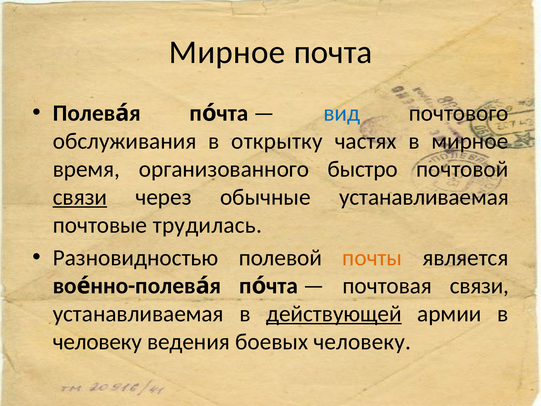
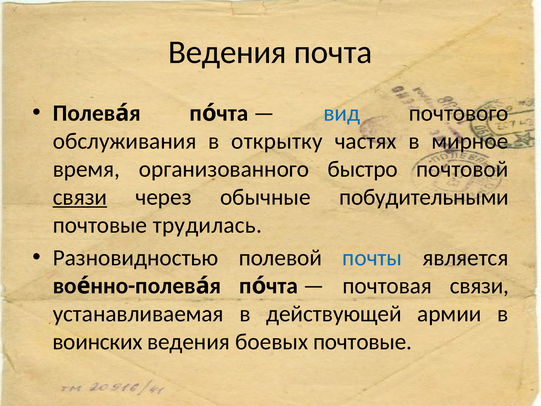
Мирное: Мирное -> Ведения (227, 52)
обычные устанавливаемая: устанавливаемая -> побудительными (424, 197)
почты colour: orange -> blue (372, 258)
действующей underline: present -> none (334, 314)
человеку: человеку -> воинских (97, 342)
боевых человеку: человеку -> почтовые (362, 342)
